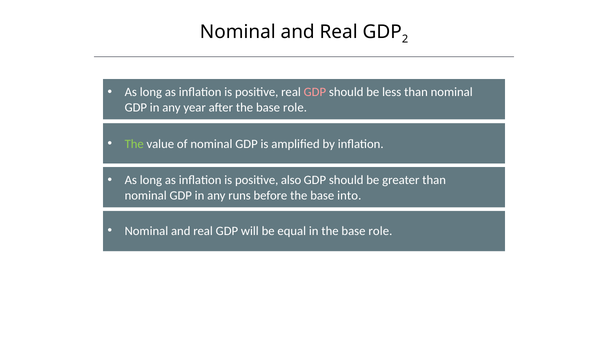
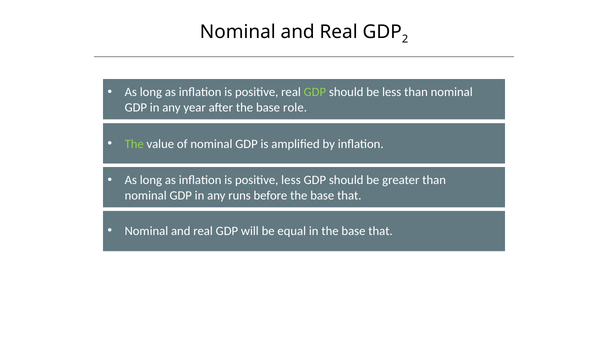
GDP colour: pink -> light green (315, 92)
positive also: also -> less (291, 180)
before the base into: into -> that (349, 195)
in the base role: role -> that (380, 231)
